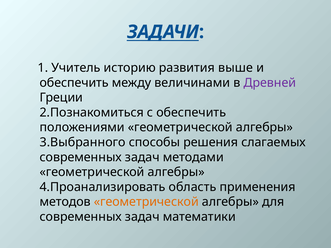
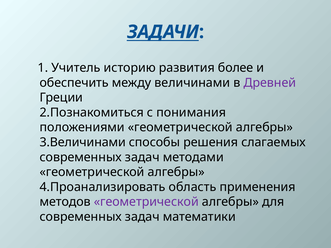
выше: выше -> более (236, 68)
с обеспечить: обеспечить -> понимания (191, 113)
3.Выбранного: 3.Выбранного -> 3.Величинами (83, 142)
геометрической colour: orange -> purple (146, 202)
